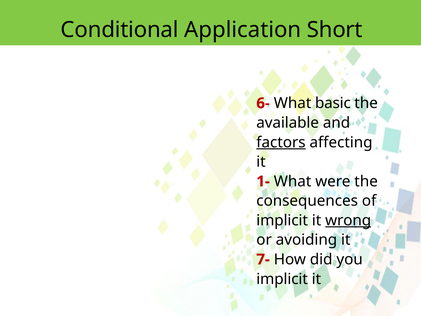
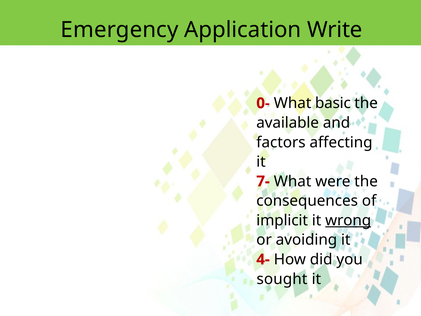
Conditional: Conditional -> Emergency (120, 30)
Short: Short -> Write (335, 30)
6-: 6- -> 0- (263, 103)
factors underline: present -> none (281, 142)
1-: 1- -> 7- (263, 181)
7-: 7- -> 4- (263, 259)
implicit: implicit -> sought (282, 279)
